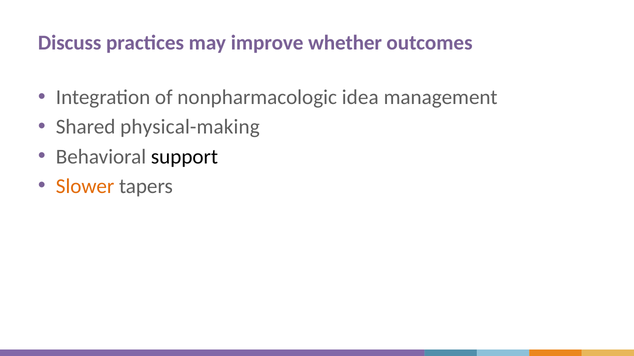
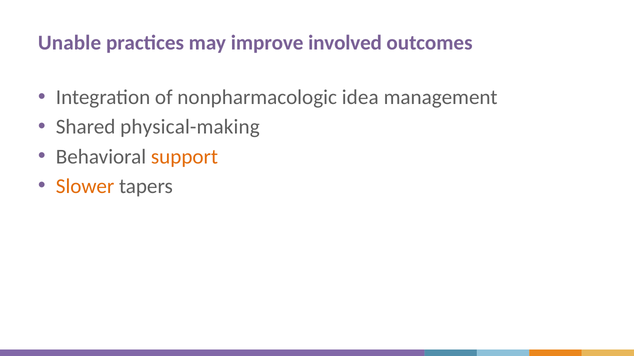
Discuss: Discuss -> Unable (70, 43)
whether: whether -> involved (345, 43)
support colour: black -> orange (184, 157)
